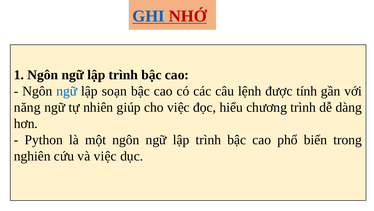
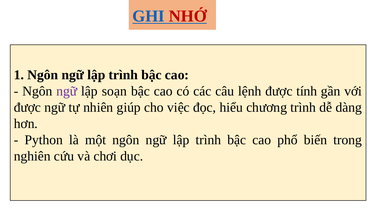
ngữ colour: blue -> purple (67, 91)
năng: năng -> được (27, 107)
và việc: việc -> chơi (105, 156)
